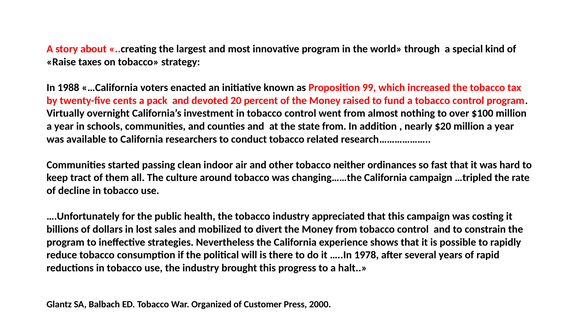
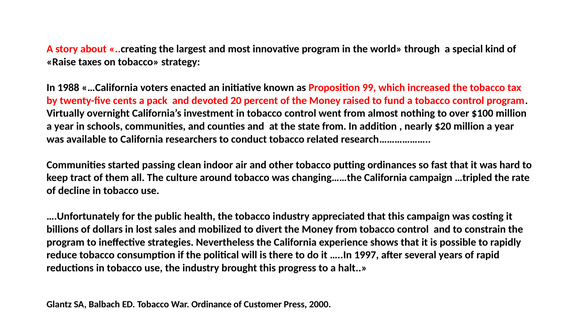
neither: neither -> putting (349, 165)
1978: 1978 -> 1997 (367, 255)
Organized: Organized -> Ordinance (211, 305)
